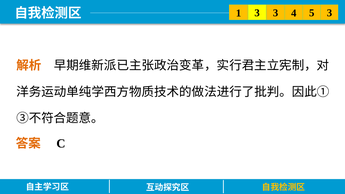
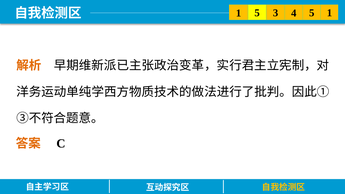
1 3: 3 -> 5 (257, 13)
5 3: 3 -> 1 (329, 13)
